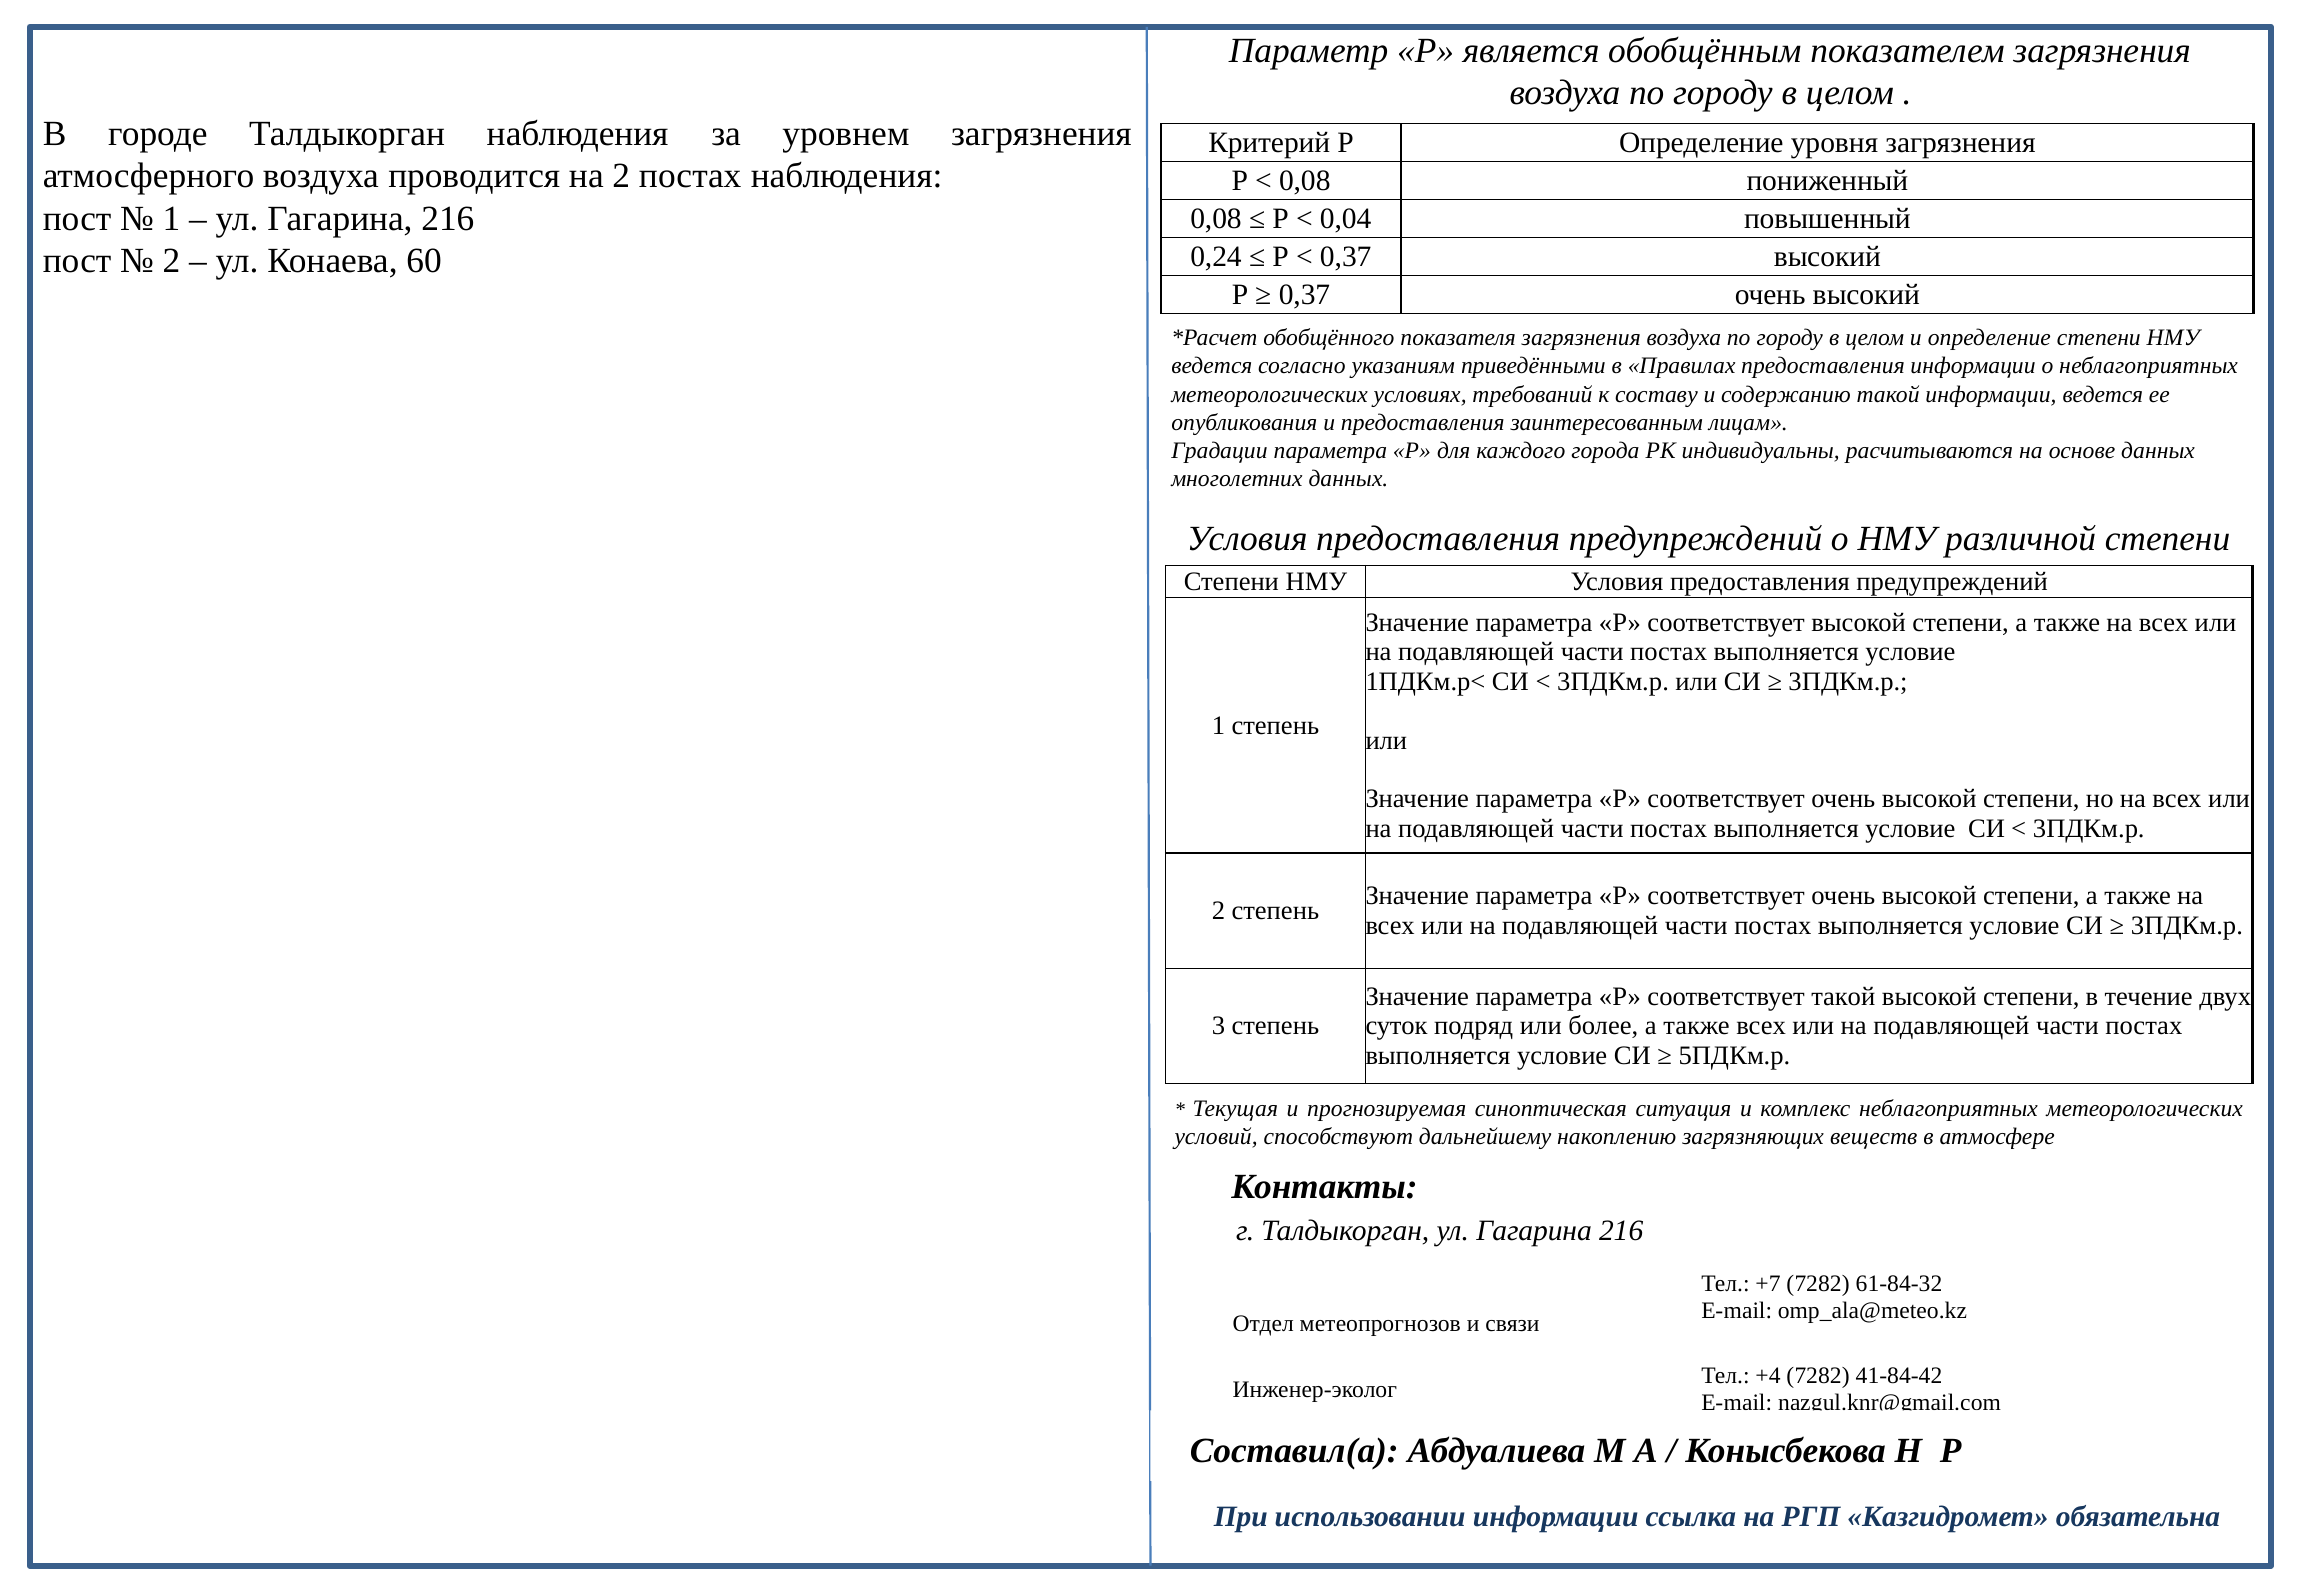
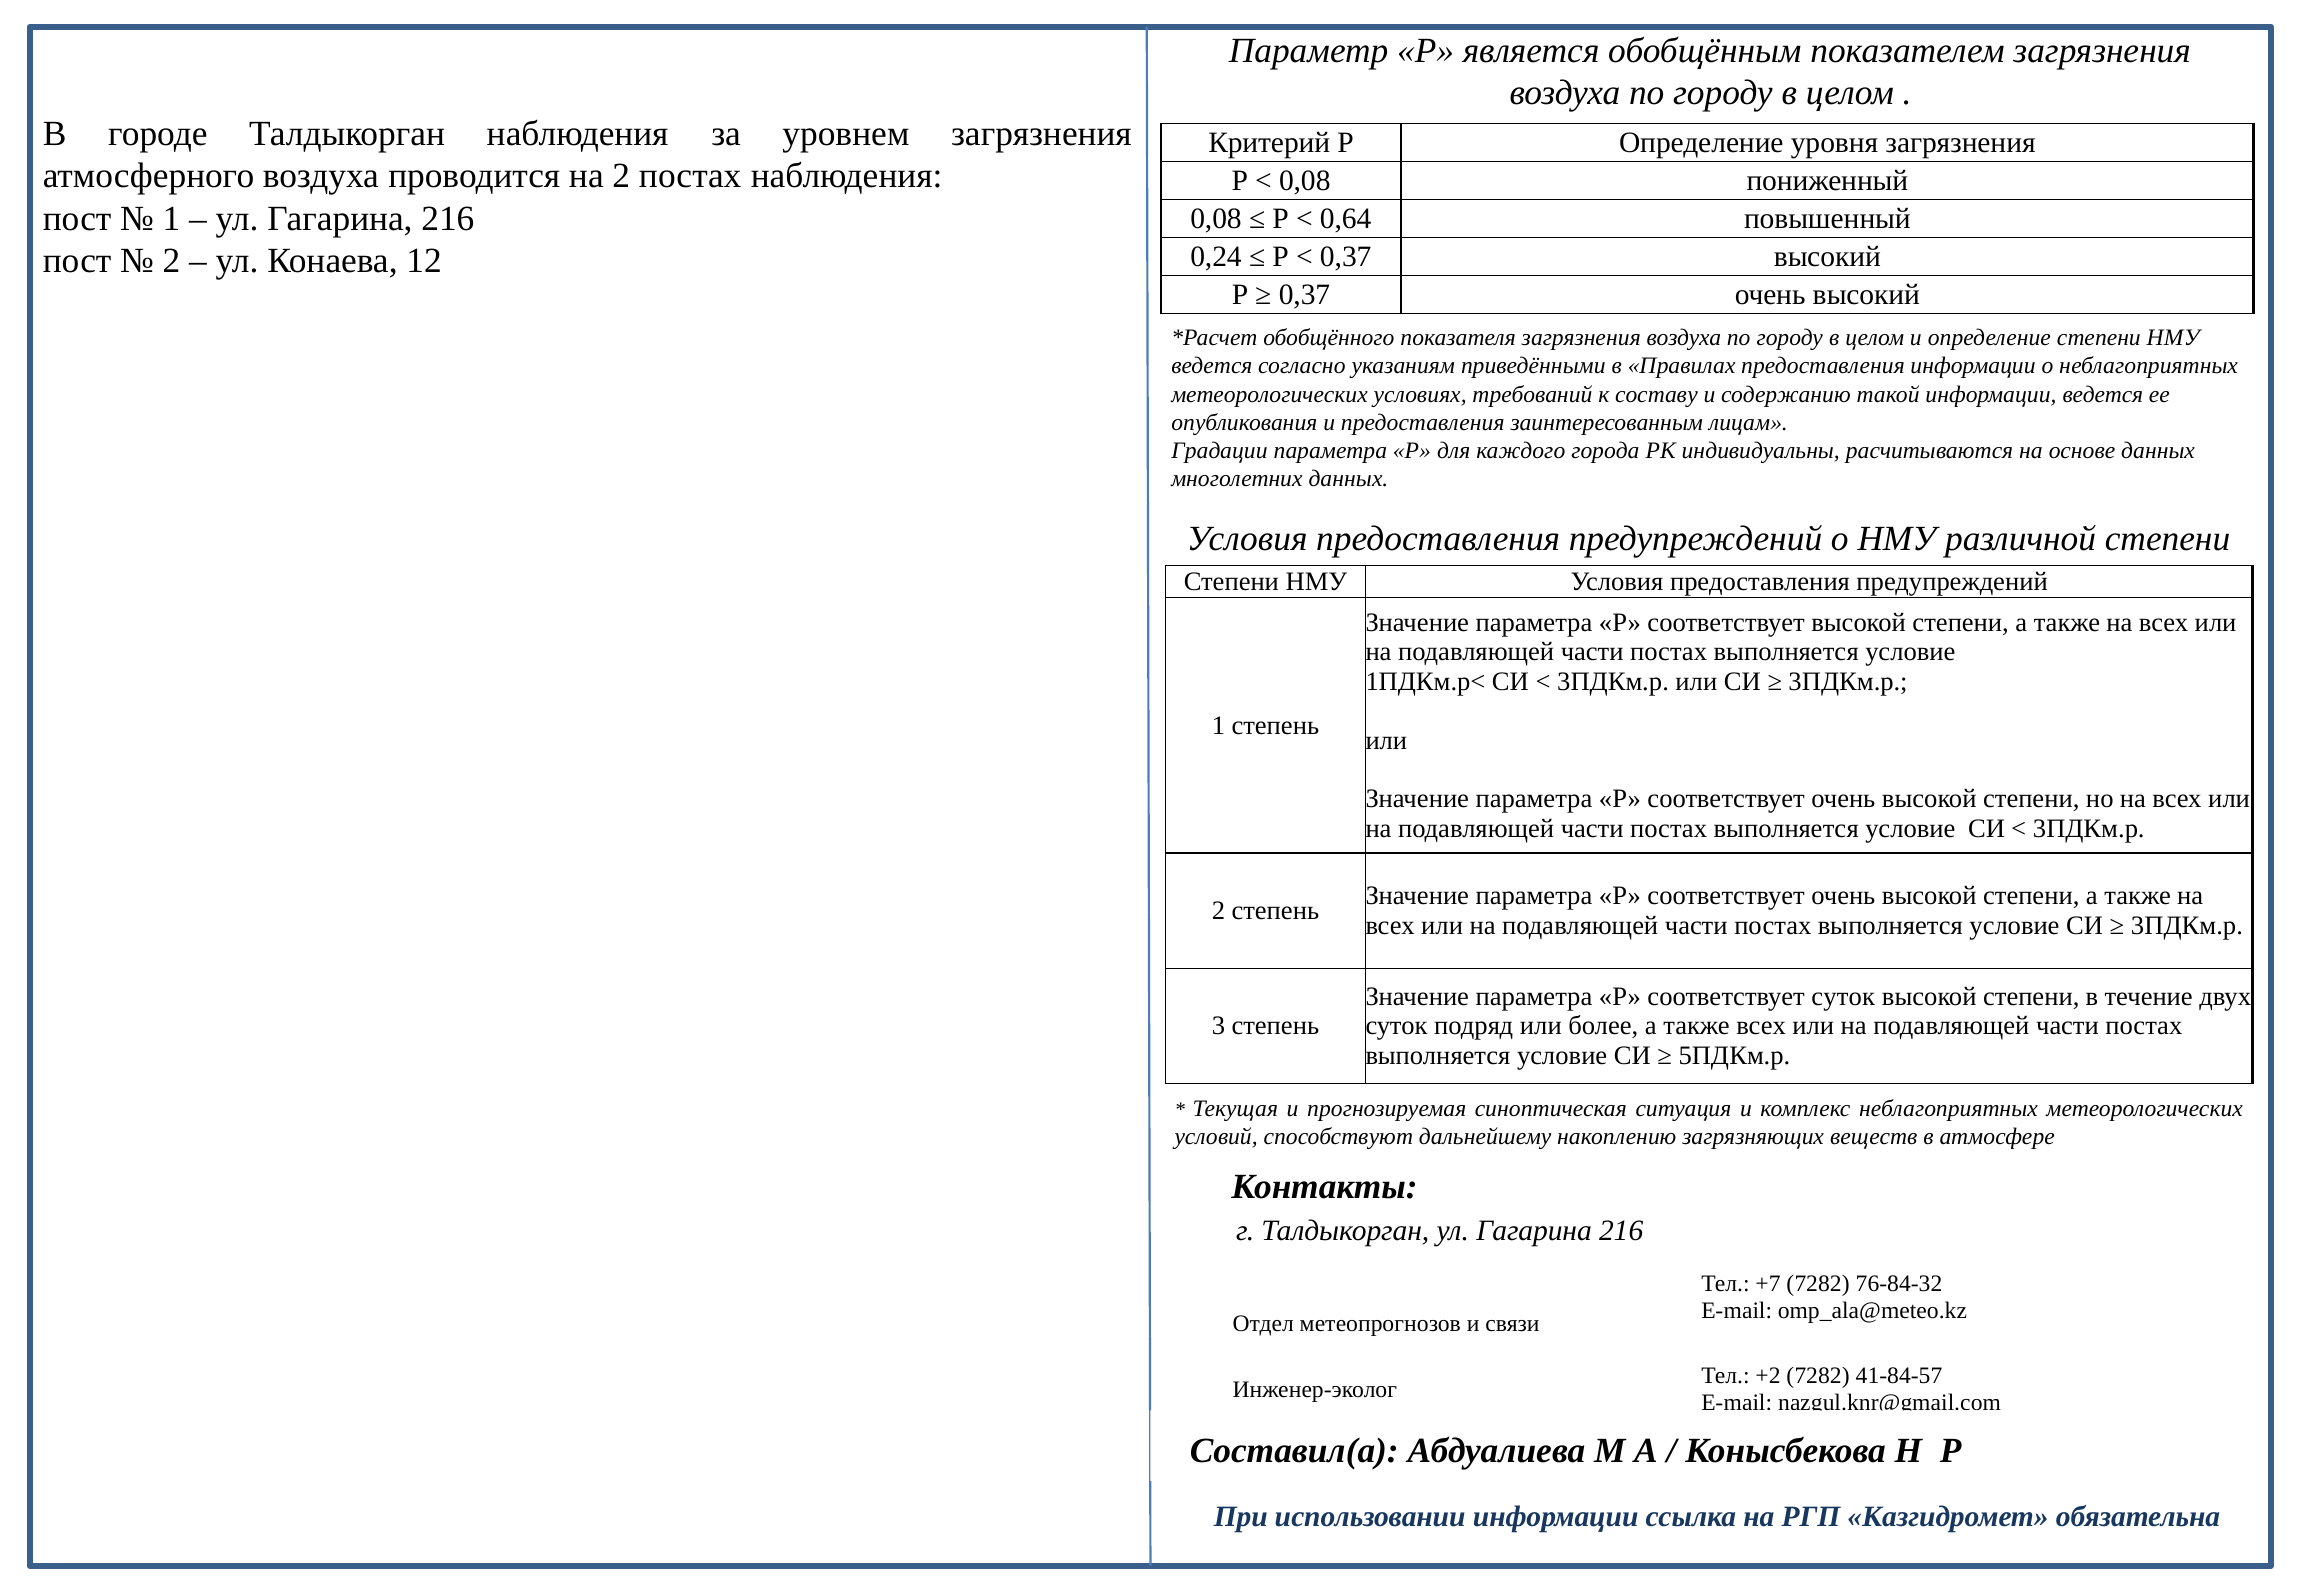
0,04: 0,04 -> 0,64 (1346, 218)
60: 60 -> 12 (424, 261)
соответствует такой: такой -> суток (1843, 997)
61-84-32: 61-84-32 -> 76-84-32 (1899, 1284)
+4: +4 -> +2 (1768, 1376)
41-84-42: 41-84-42 -> 41-84-57 (1899, 1376)
